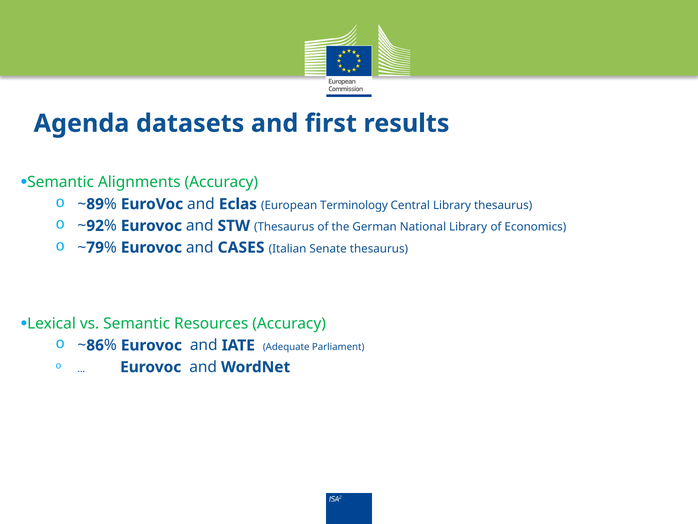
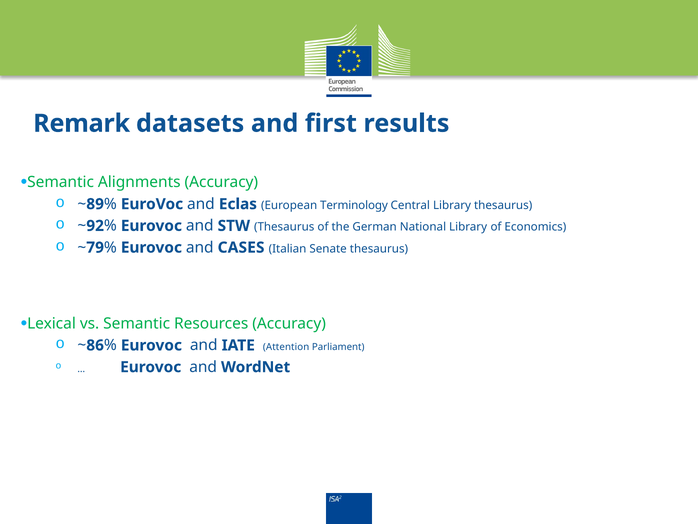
Agenda: Agenda -> Remark (82, 123)
Adequate: Adequate -> Attention (286, 347)
